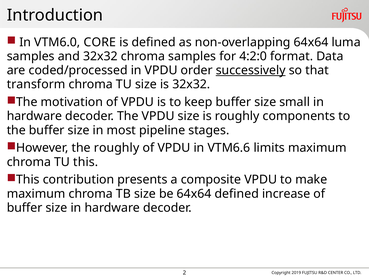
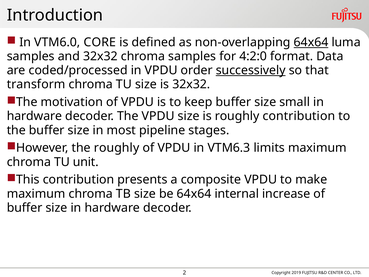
64x64 underline: none -> present (311, 42)
roughly components: components -> contribution (299, 116)
VTM6.6: VTM6.6 -> VTM6.3 (229, 148)
TU this: this -> unit (86, 162)
64x64 defined: defined -> internal (237, 194)
